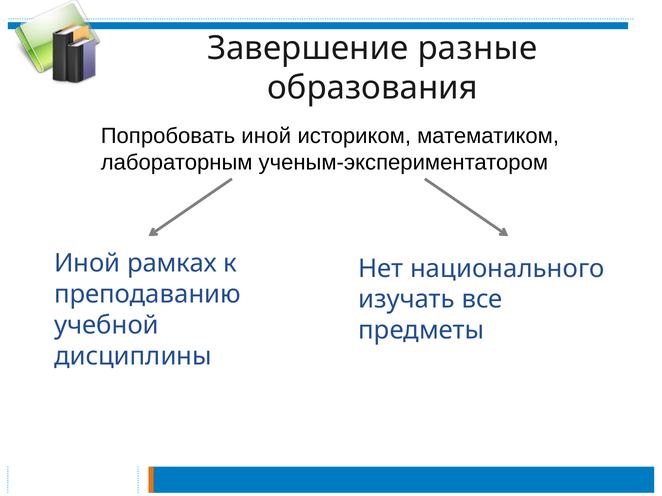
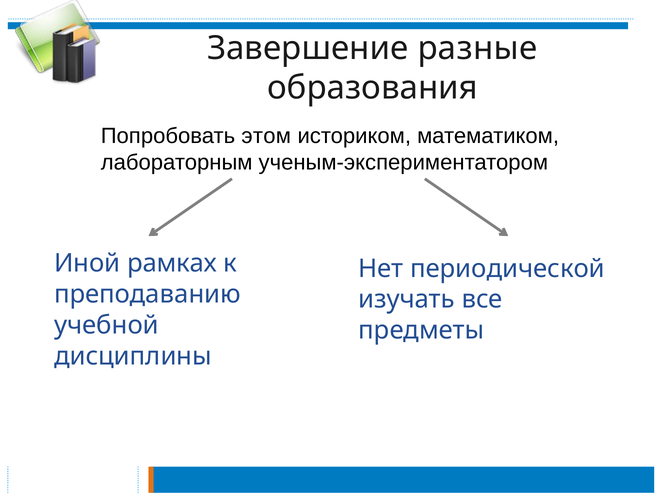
Попробовать иной: иной -> этом (266, 136)
национального: национального -> периодической (507, 269)
